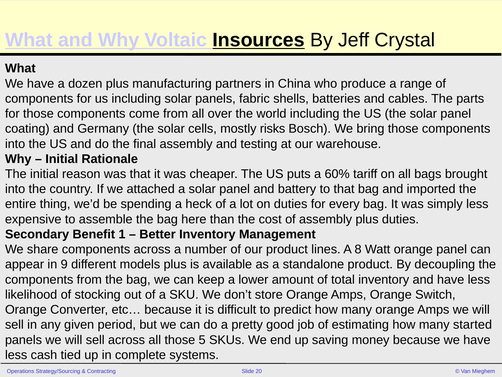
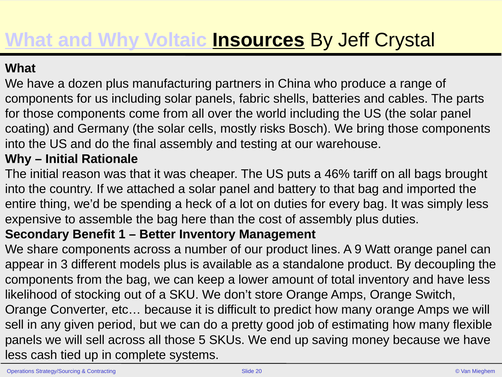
60%: 60% -> 46% (337, 174)
8: 8 -> 9 (358, 249)
9: 9 -> 3 (64, 264)
started: started -> flexible (473, 324)
